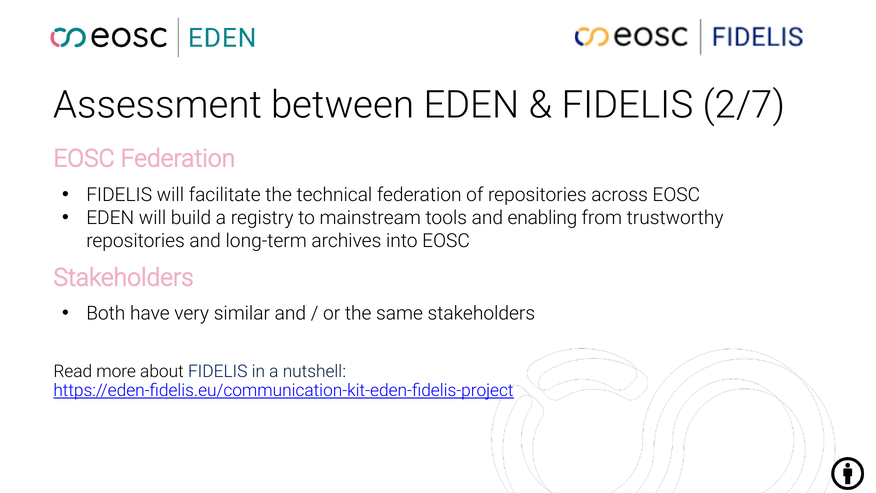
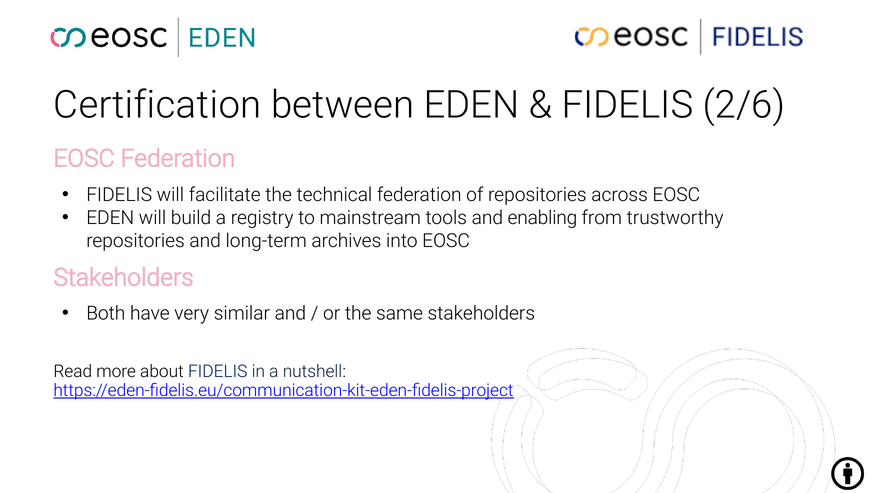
Assessment: Assessment -> Certification (157, 105)
2/7: 2/7 -> 2/6 (744, 105)
